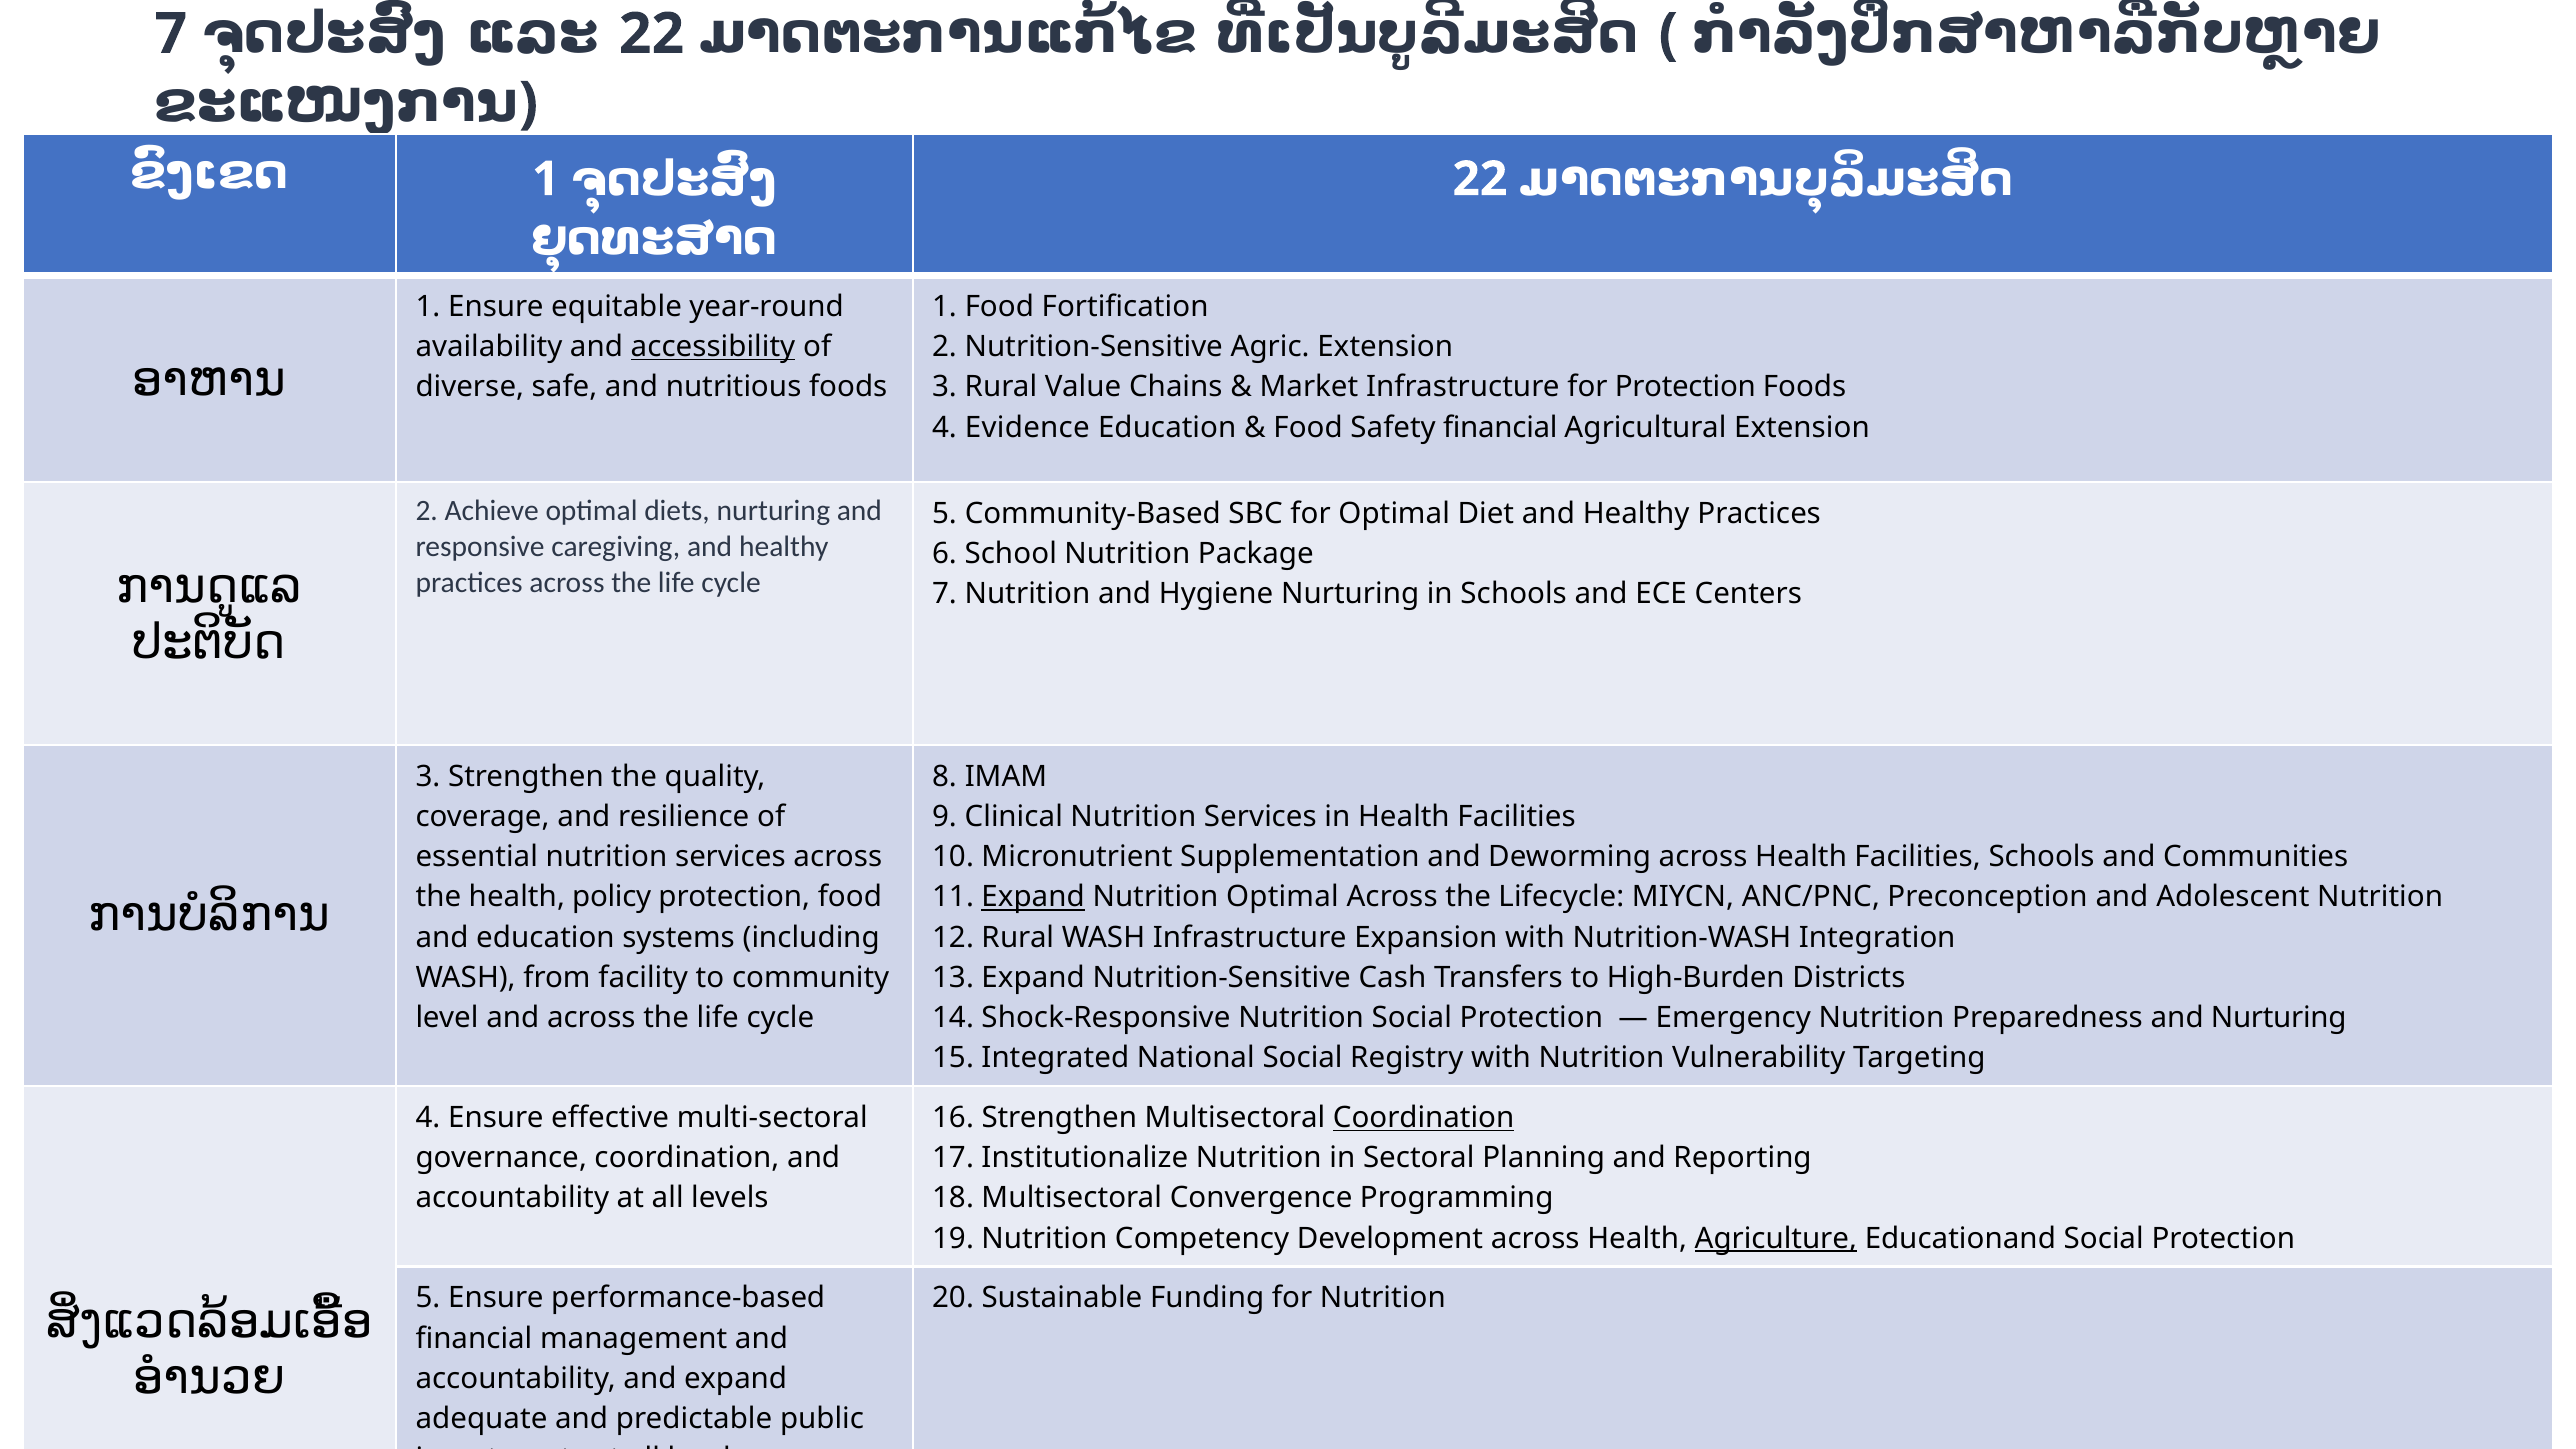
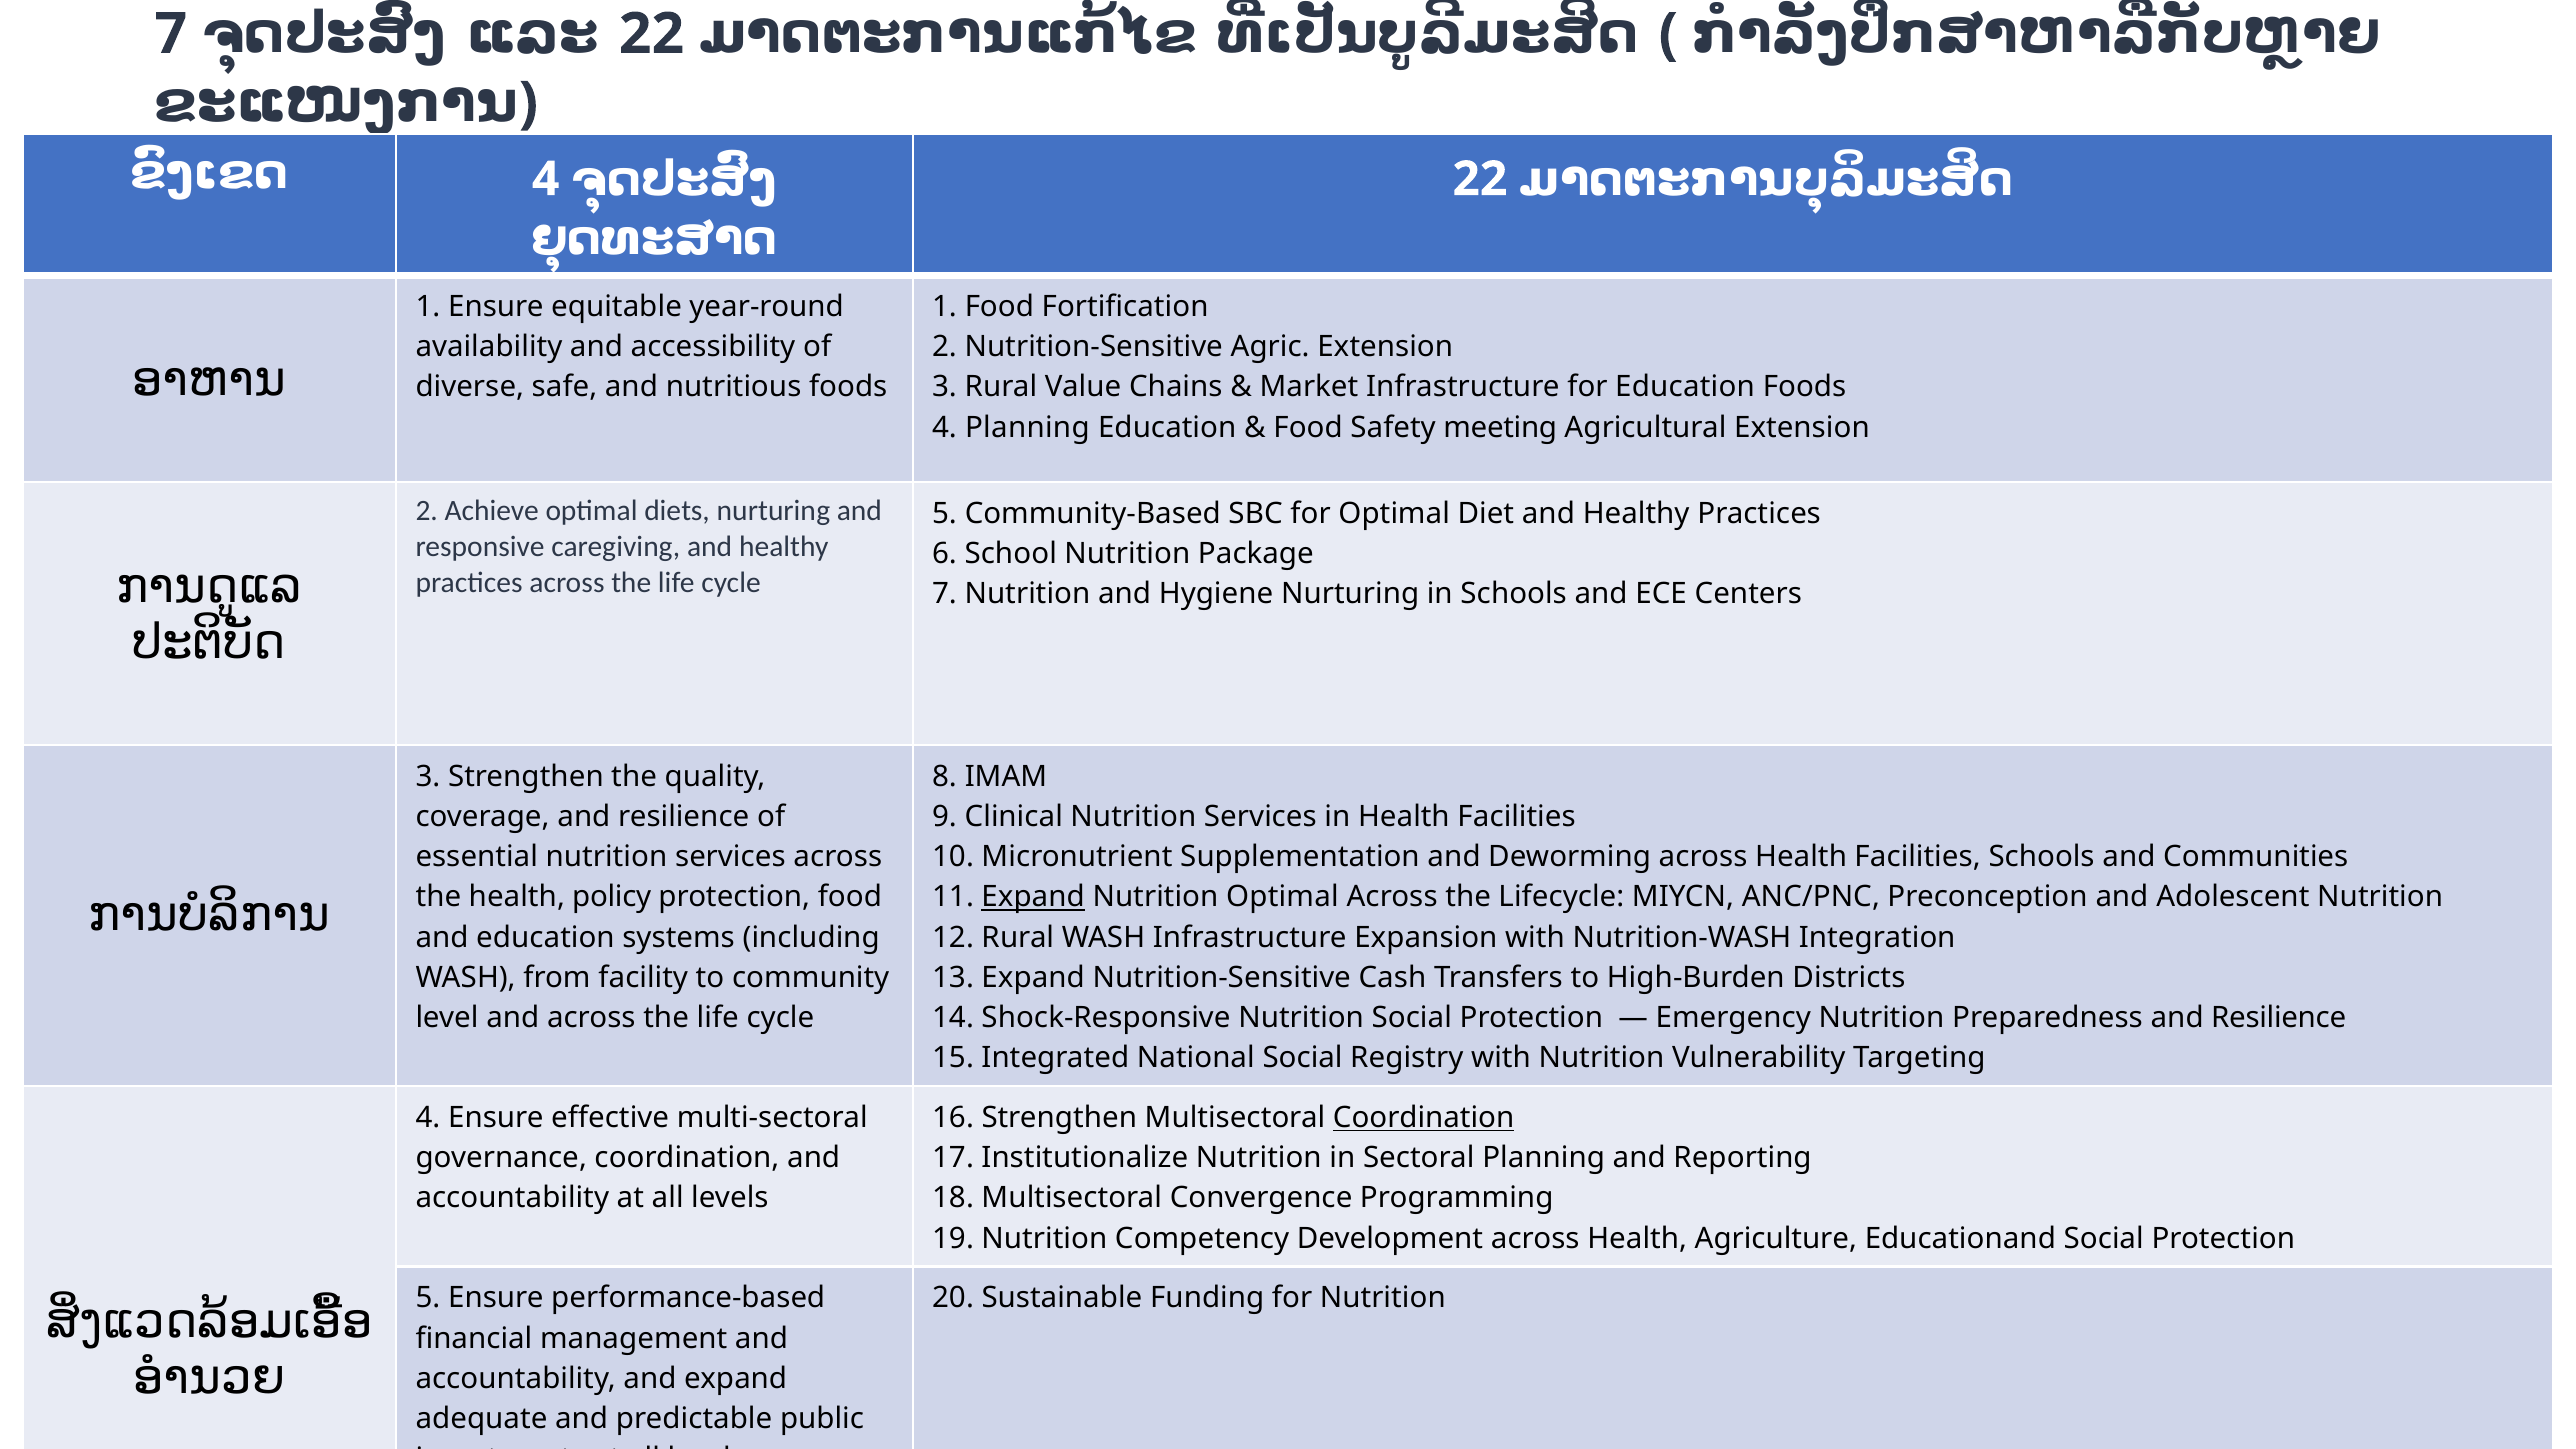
1: 1 -> 4 (546, 179)
accessibility underline: present -> none (713, 347)
for Protection: Protection -> Education (1685, 387)
4 Evidence: Evidence -> Planning (1027, 427)
Safety financial: financial -> meeting (1500, 427)
Preparedness and Nurturing: Nurturing -> Resilience (2279, 1018)
Agriculture underline: present -> none (1776, 1238)
